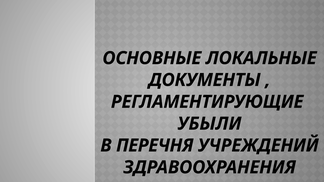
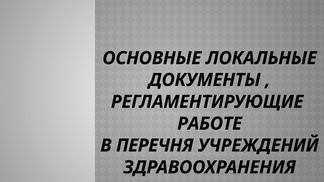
УБЫЛИ: УБЫЛИ -> РАБОТЕ (210, 124)
